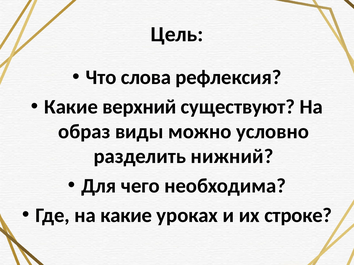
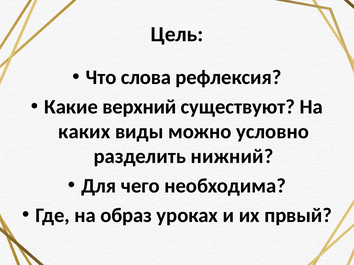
образ: образ -> каких (84, 132)
на какие: какие -> образ (126, 216)
строке: строке -> првый (298, 216)
